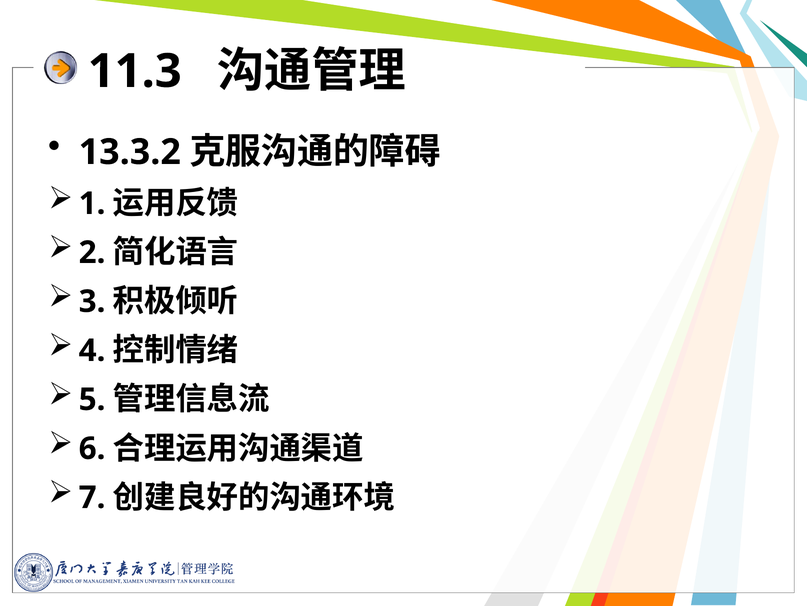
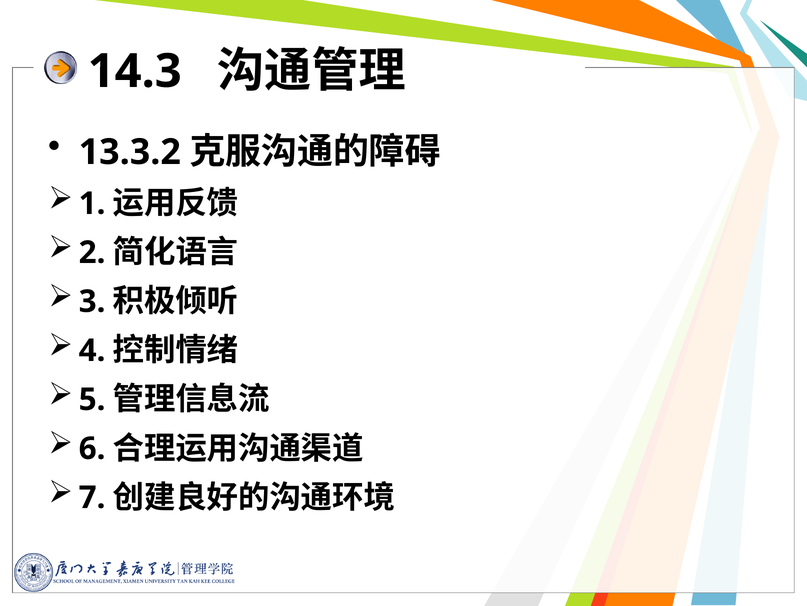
11.3: 11.3 -> 14.3 (135, 71)
